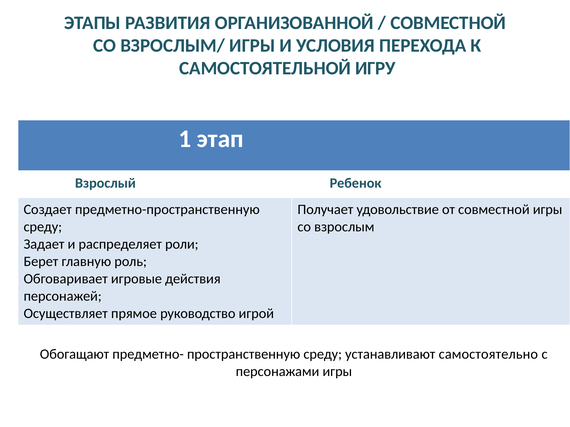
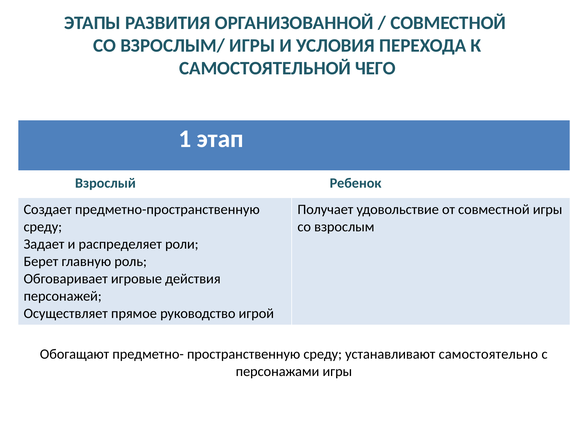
ИГРУ: ИГРУ -> ЧЕГО (375, 68)
